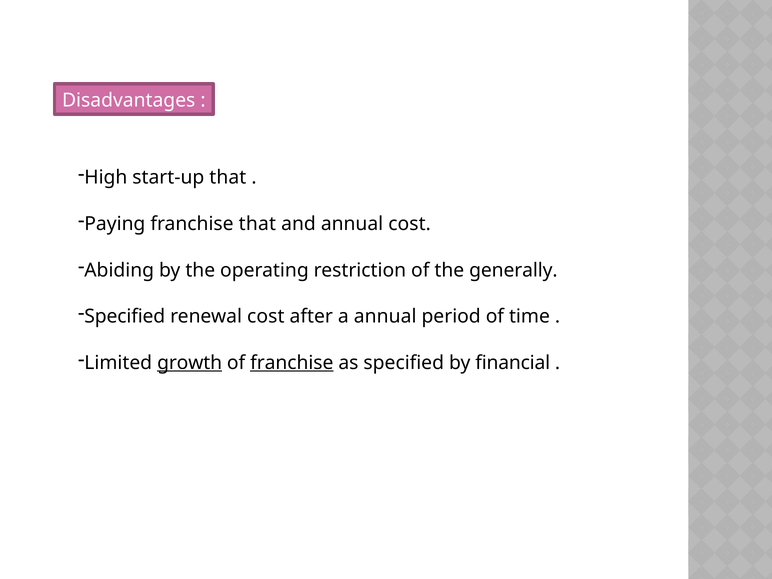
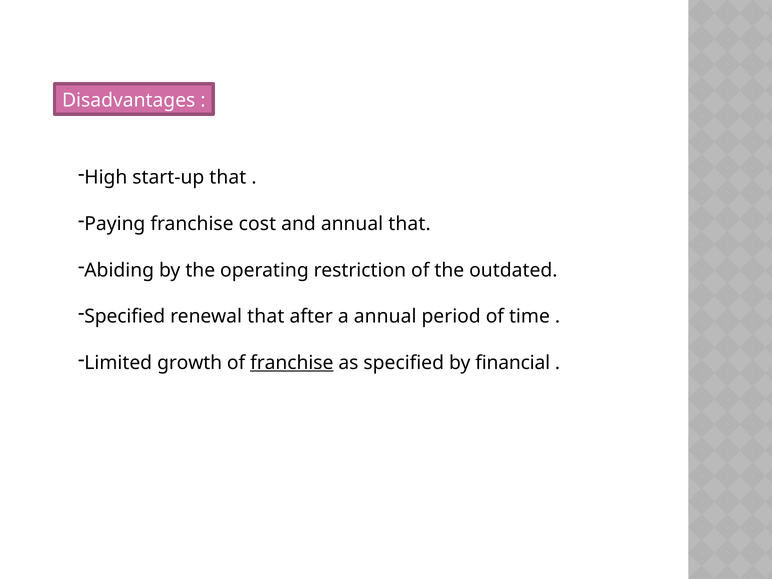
franchise that: that -> cost (257, 224)
annual cost: cost -> that (410, 224)
generally: generally -> outdated (513, 270)
renewal cost: cost -> that (266, 317)
growth underline: present -> none (190, 363)
